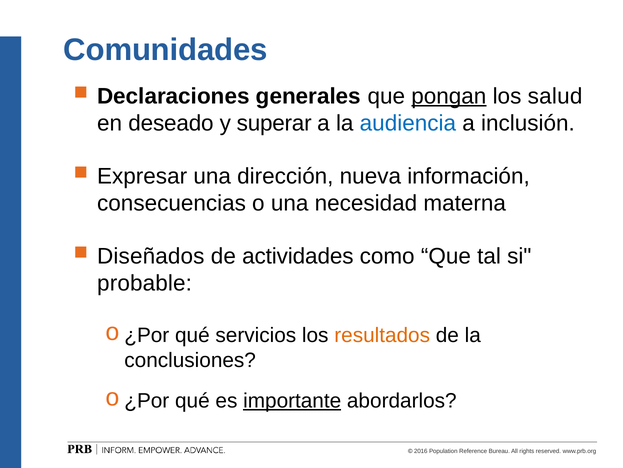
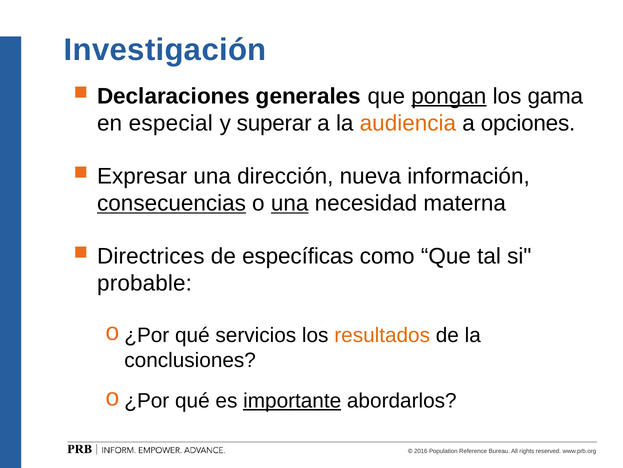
Comunidades: Comunidades -> Investigación (165, 50)
salud: salud -> gama (555, 96)
deseado: deseado -> especial (171, 123)
audiencia colour: blue -> orange (408, 123)
inclusión: inclusión -> opciones (528, 123)
consecuencias underline: none -> present (172, 203)
una underline: none -> present (290, 203)
Diseñados: Diseñados -> Directrices (151, 256)
actividades: actividades -> específicas (298, 256)
